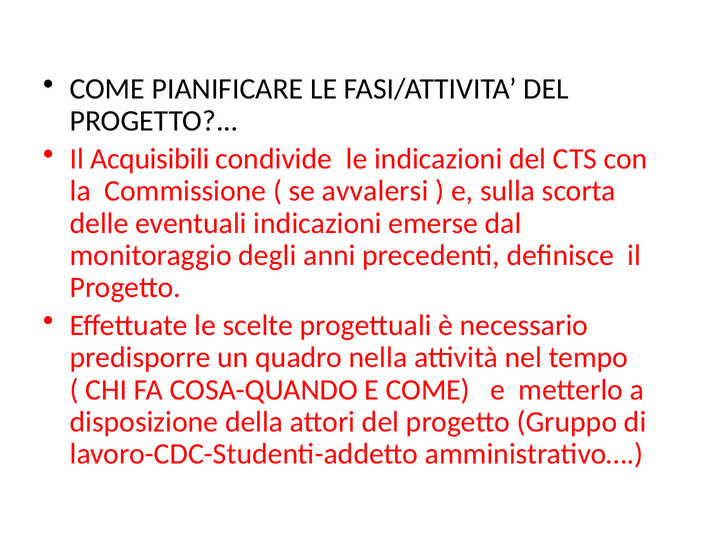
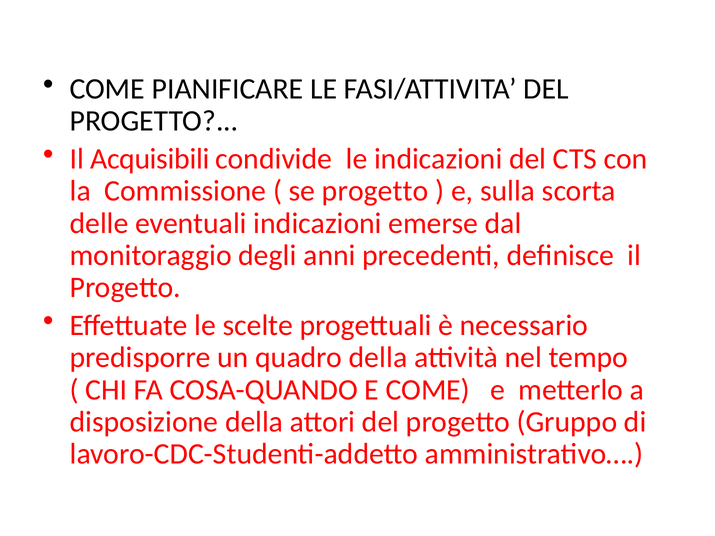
se avvalersi: avvalersi -> progetto (375, 191)
quadro nella: nella -> della (378, 358)
